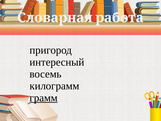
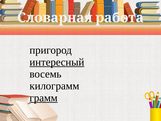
интересный underline: none -> present (57, 62)
